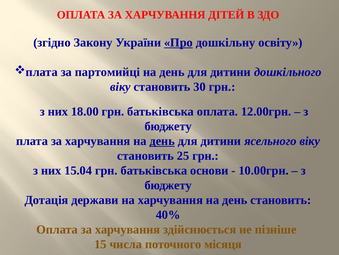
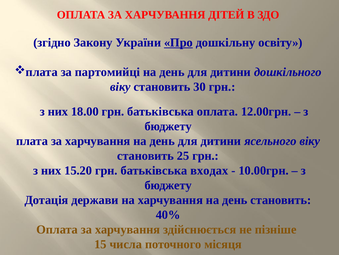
день underline: present -> none (162, 141)
15.04: 15.04 -> 15.20 (78, 170)
основи: основи -> входах (209, 170)
